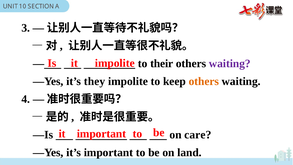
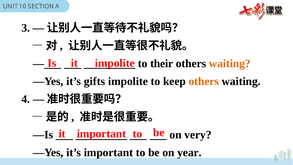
waiting colour: purple -> orange (230, 64)
they: they -> gifts (95, 81)
care: care -> very (198, 135)
land: land -> year (189, 152)
